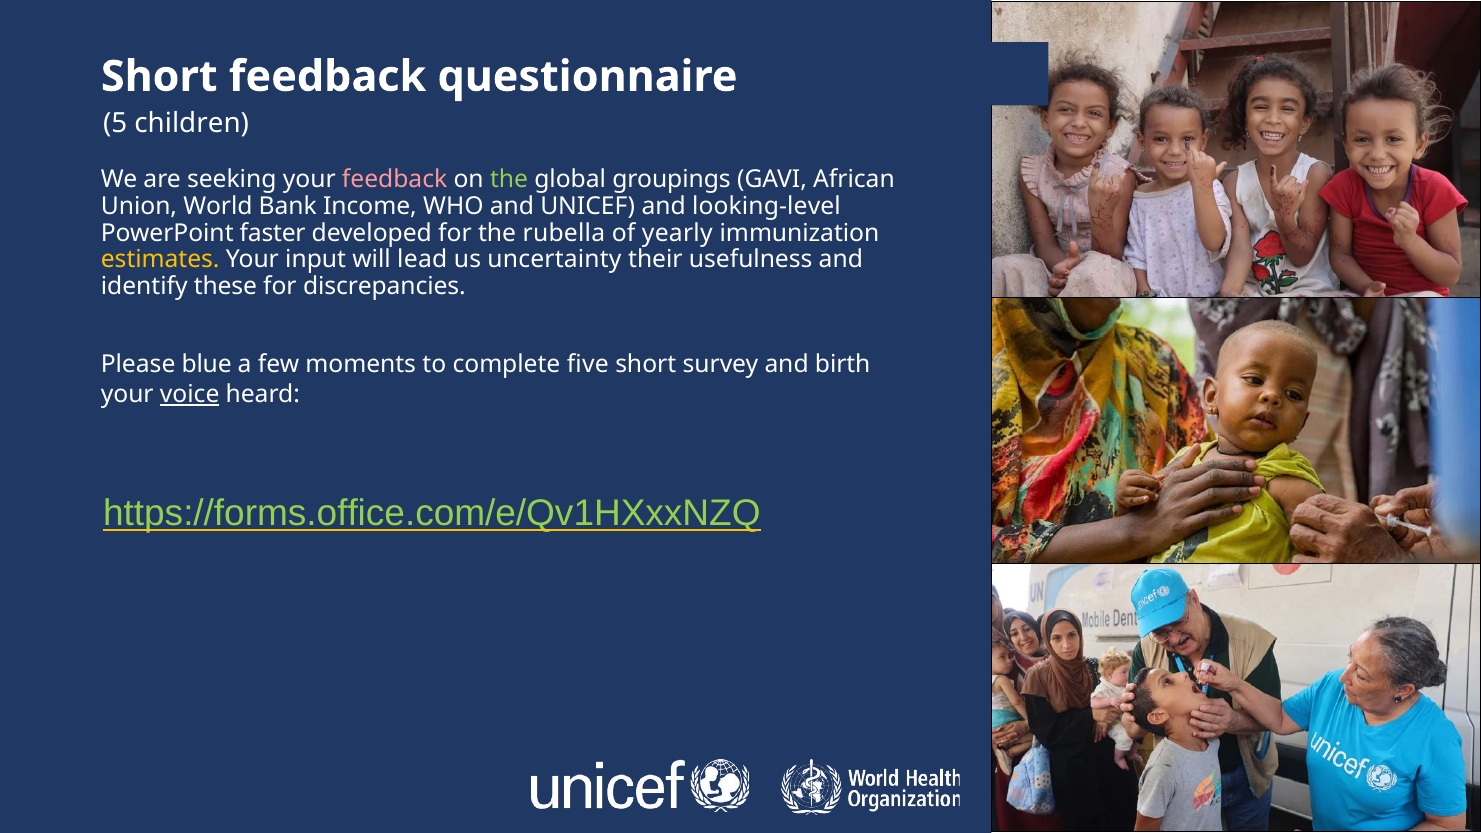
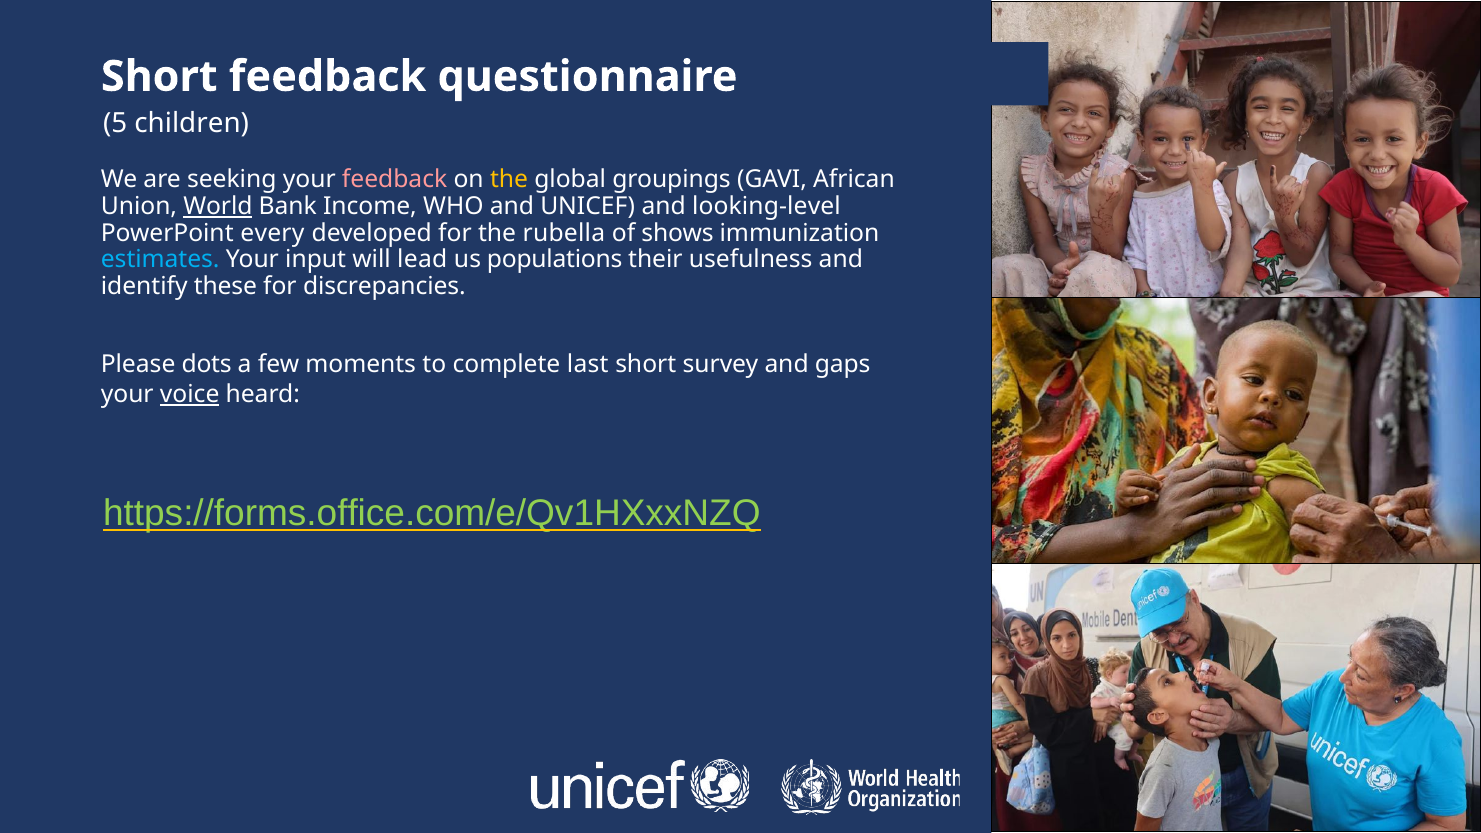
the colour: light green -> yellow (509, 180)
World underline: none -> present (218, 206)
faster: faster -> every (272, 233)
yearly: yearly -> shows (678, 233)
estimates colour: yellow -> light blue (160, 260)
uncertainty: uncertainty -> populations (555, 260)
blue: blue -> dots (207, 365)
five: five -> last (588, 365)
birth: birth -> gaps (843, 365)
